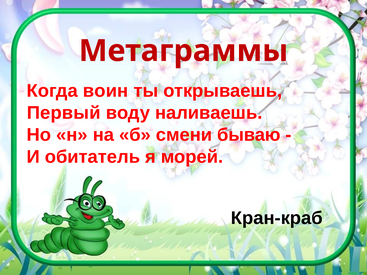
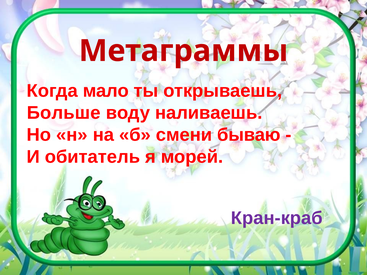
воин: воин -> мало (106, 91)
Первый: Первый -> Больше (64, 113)
Кран-краб colour: black -> purple (277, 218)
